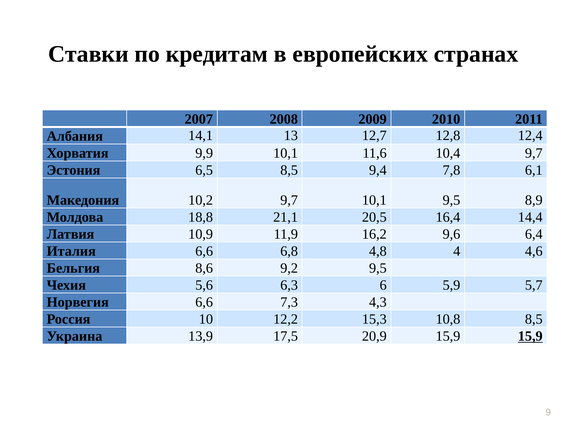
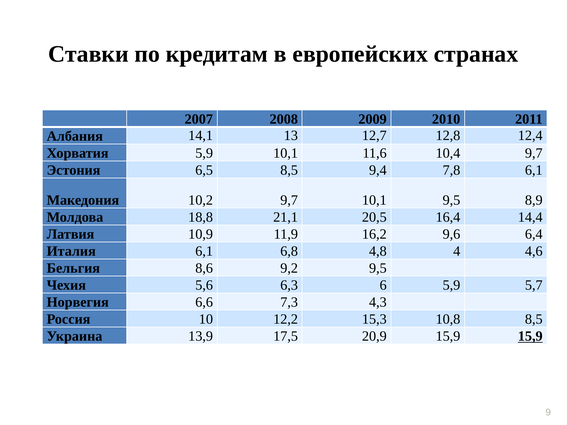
Хорватия 9,9: 9,9 -> 5,9 (204, 153)
Италия 6,6: 6,6 -> 6,1 (204, 251)
